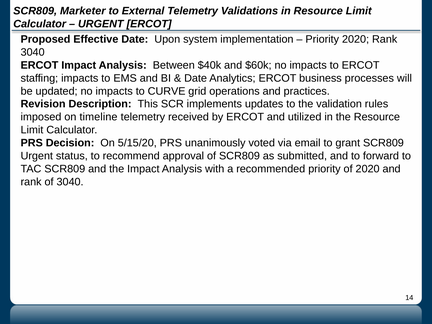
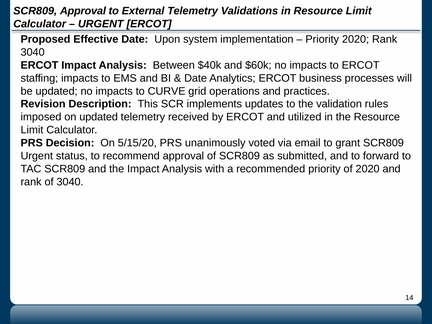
SCR809 Marketer: Marketer -> Approval (83, 11)
on timeline: timeline -> updated (99, 117)
